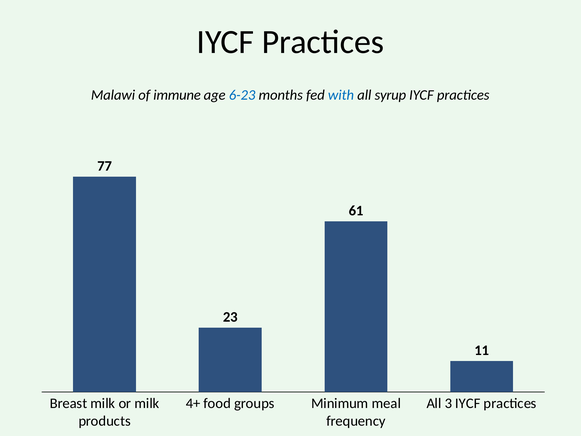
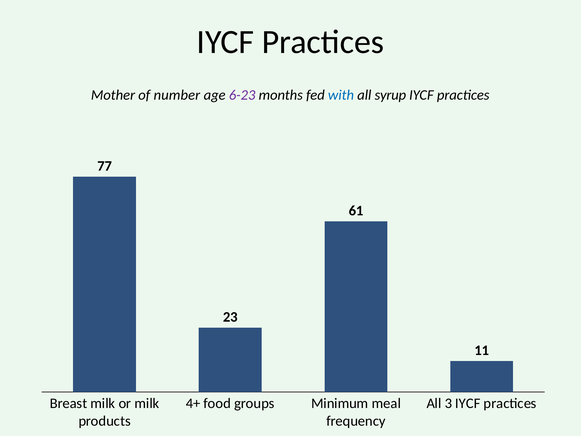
Malawi: Malawi -> Mother (113, 95)
immune: immune -> number (177, 95)
6-23 colour: blue -> purple (242, 95)
